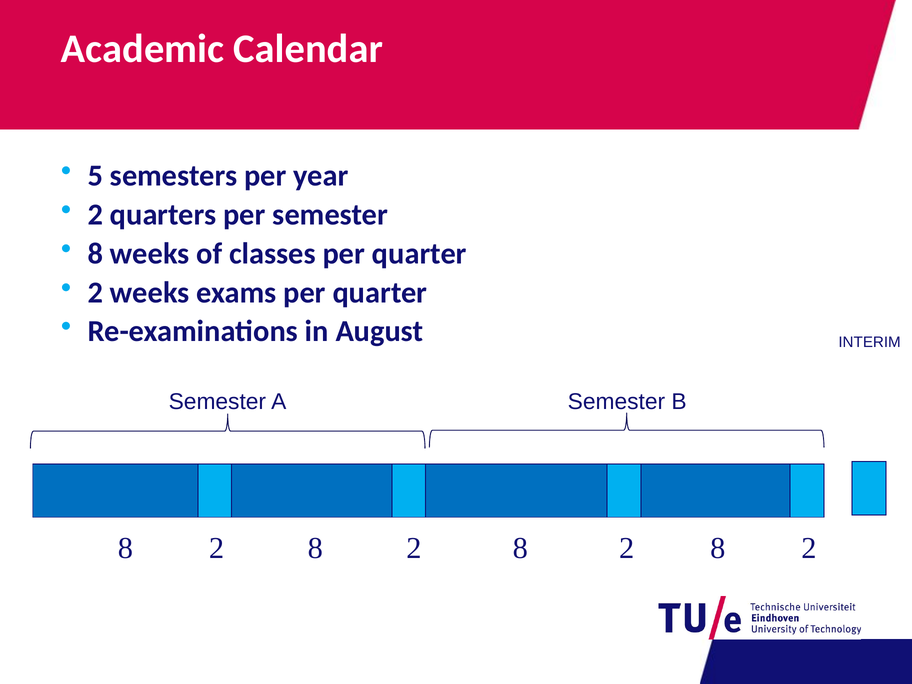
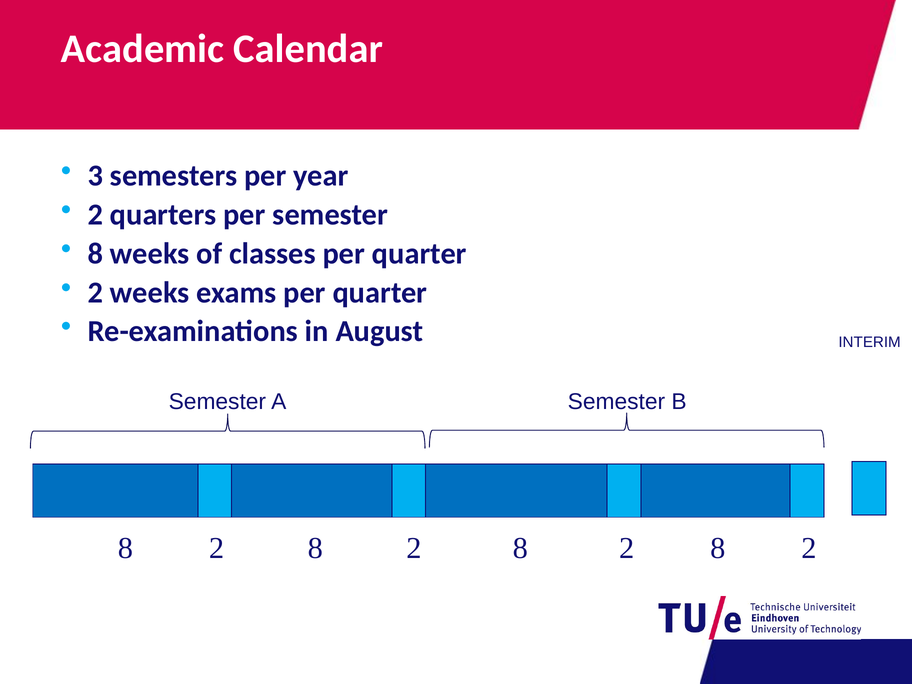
5: 5 -> 3 (95, 176)
